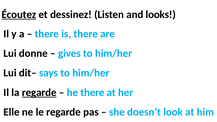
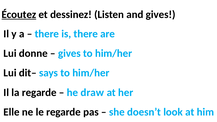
and looks: looks -> gives (161, 15)
regarde underline: present -> none (39, 92)
he there: there -> draw (92, 92)
